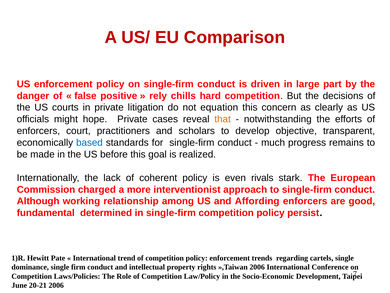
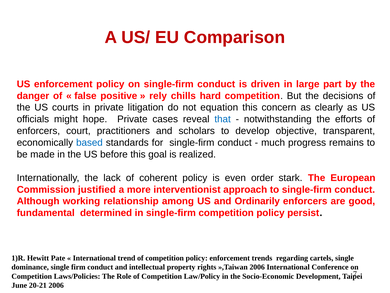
that colour: orange -> blue (223, 119)
rivals: rivals -> order (262, 178)
charged: charged -> justified (97, 189)
Affording: Affording -> Ordinarily (257, 201)
